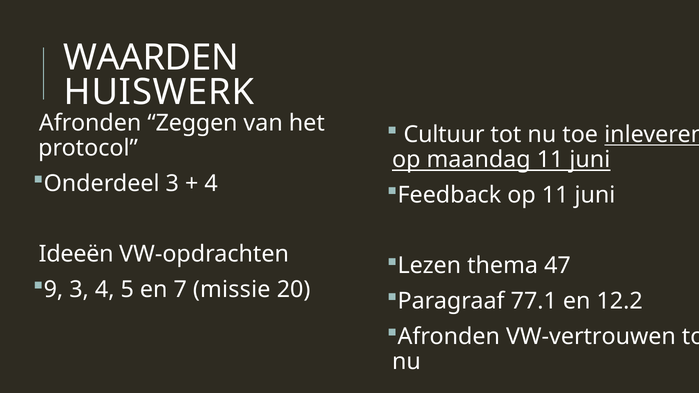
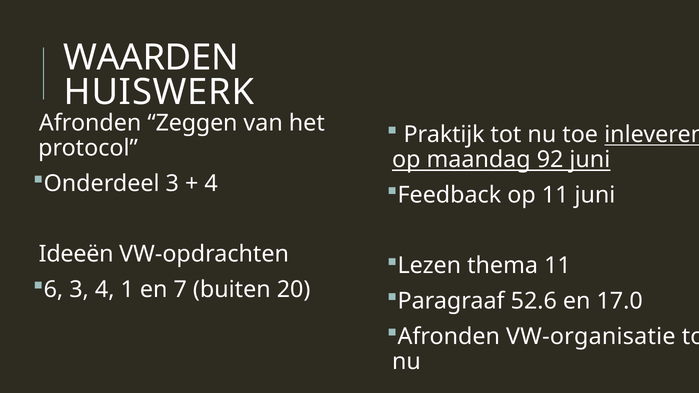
Cultuur: Cultuur -> Praktijk (444, 135)
maandag 11: 11 -> 92 (550, 160)
thema 47: 47 -> 11 (557, 266)
9: 9 -> 6 (53, 290)
5: 5 -> 1 (127, 290)
missie: missie -> buiten (232, 290)
77.1: 77.1 -> 52.6 (534, 301)
12.2: 12.2 -> 17.0 (620, 301)
VW-vertrouwen: VW-vertrouwen -> VW-organisatie (591, 337)
